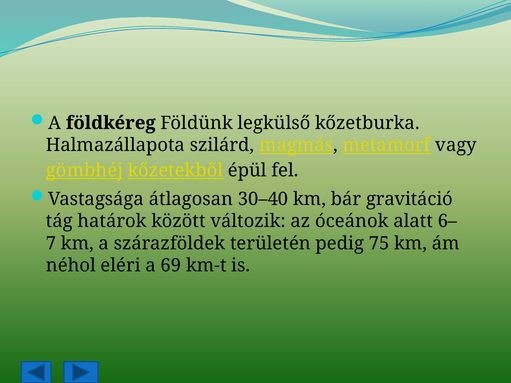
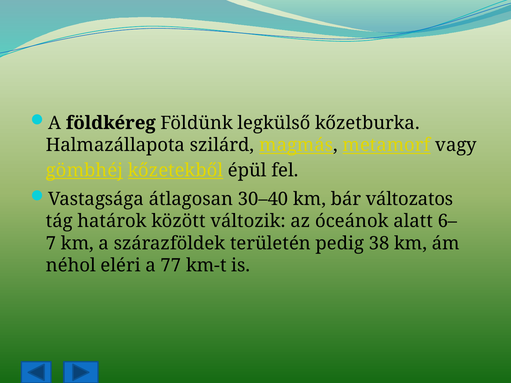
gravitáció: gravitáció -> változatos (409, 199)
75: 75 -> 38 (379, 244)
69: 69 -> 77 (171, 266)
